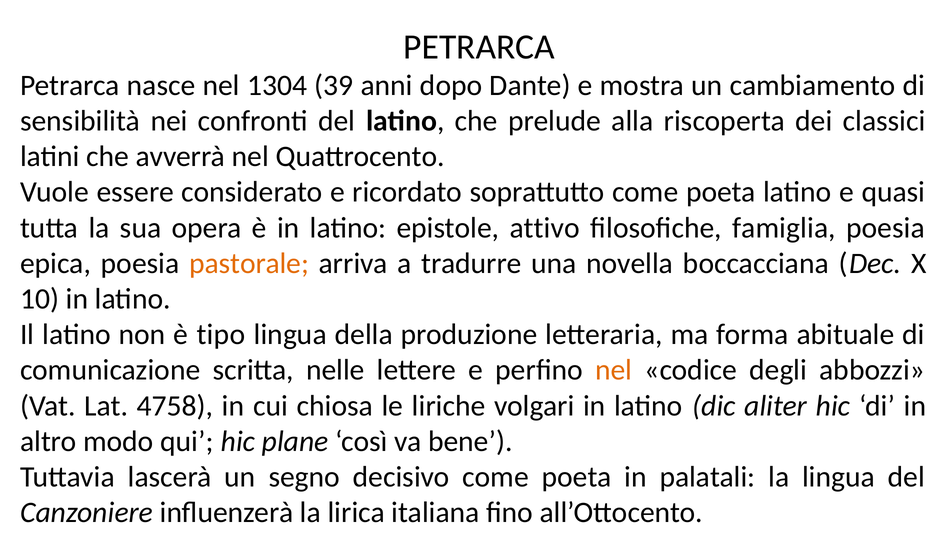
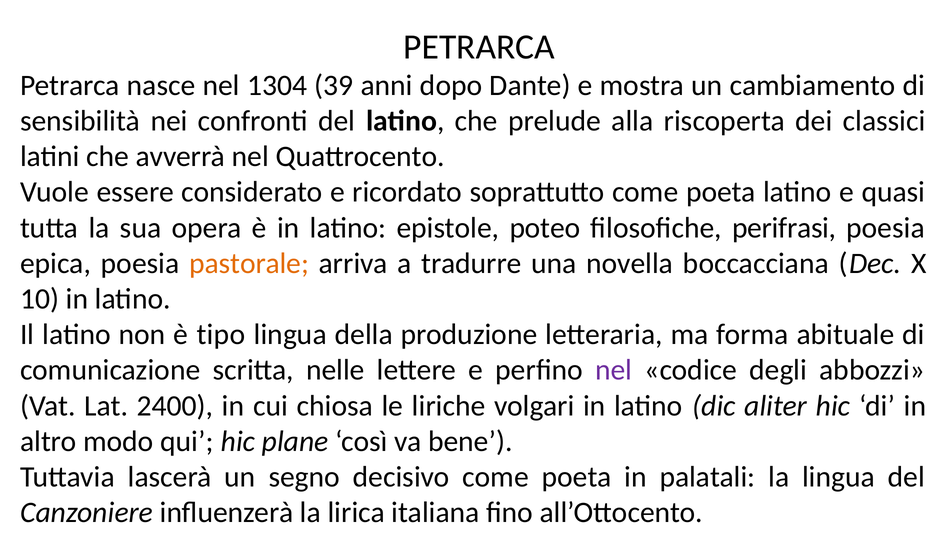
attivo: attivo -> poteo (545, 228)
famiglia: famiglia -> perifrasi (784, 228)
nel colour: orange -> purple (614, 370)
4758: 4758 -> 2400 (175, 406)
